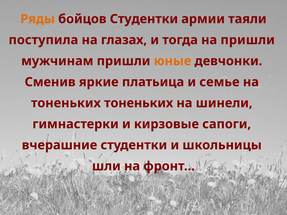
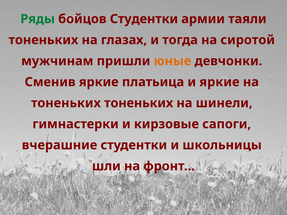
Ряды colour: orange -> green (38, 19)
поступила: поступила -> тоненьких (43, 40)
на пришли: пришли -> сиротой (248, 40)
и семье: семье -> яркие (219, 82)
